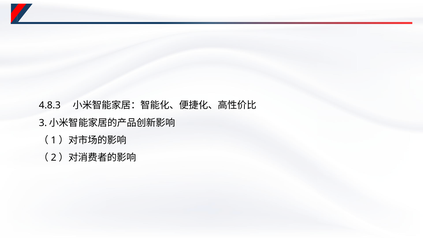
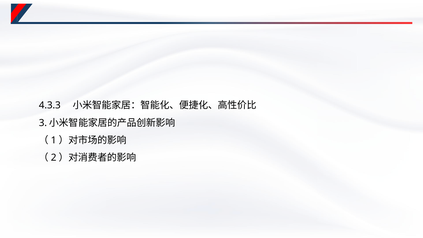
4.8.3: 4.8.3 -> 4.3.3 (50, 105)
